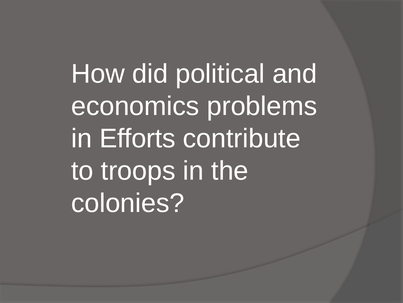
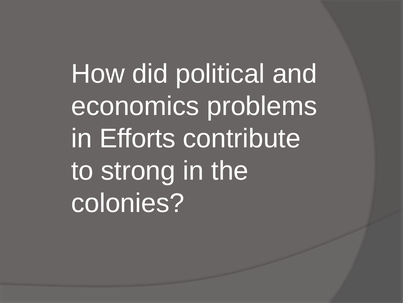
troops: troops -> strong (138, 170)
